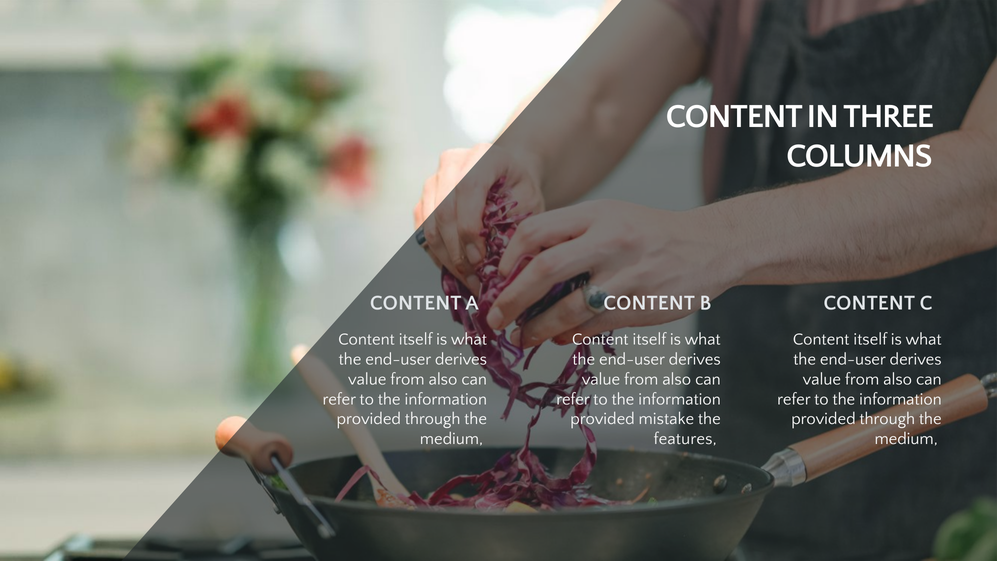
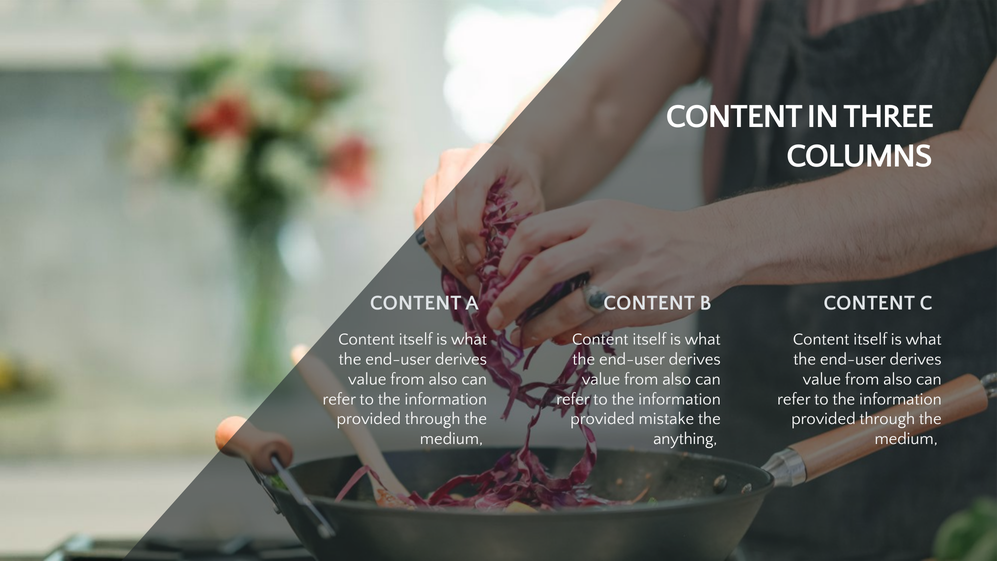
features: features -> anything (685, 439)
